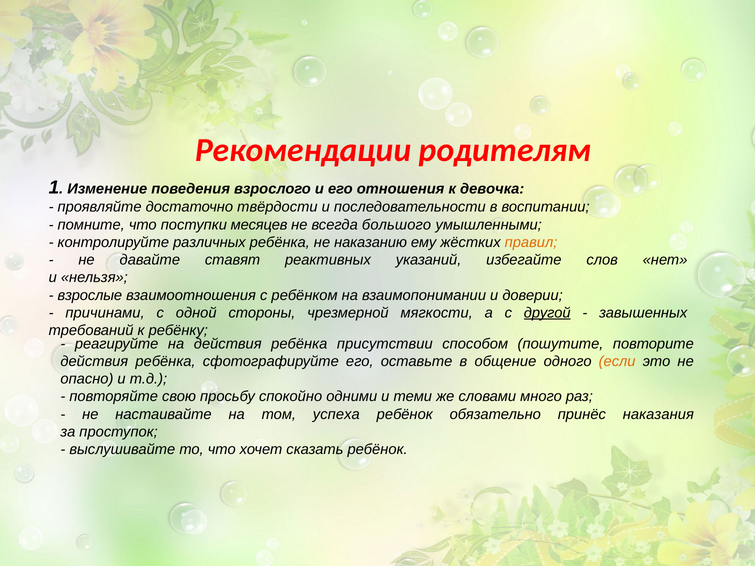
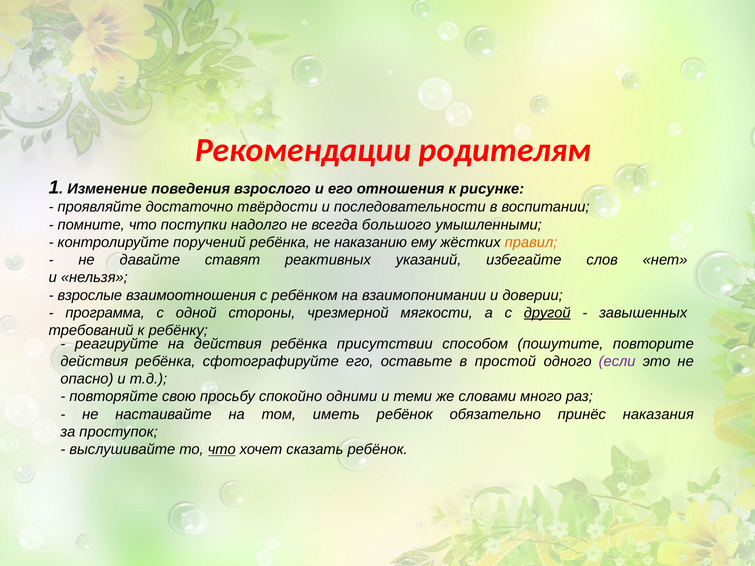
девочка: девочка -> рисунке (492, 189)
месяцев: месяцев -> надолго (259, 225)
различных: различных -> поручений (209, 242)
причинами: причинами -> программа (105, 313)
общение: общение -> простой (505, 362)
если colour: orange -> purple (617, 362)
успеха: успеха -> иметь (336, 414)
что underline: none -> present (222, 450)
